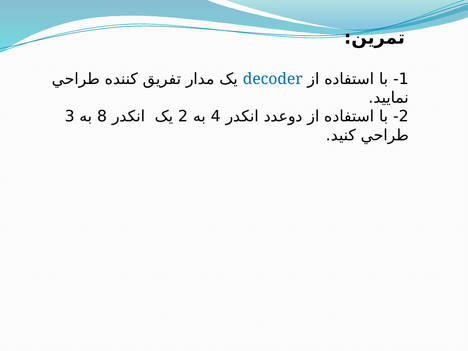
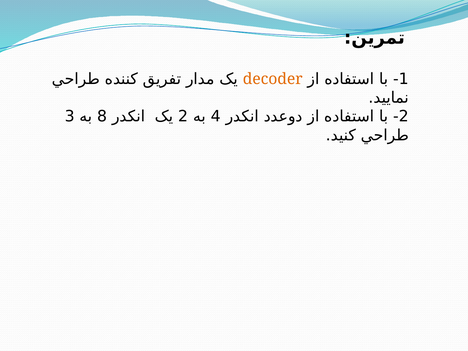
decoder colour: blue -> orange (273, 79)
